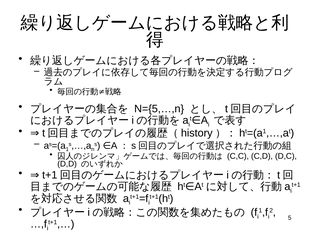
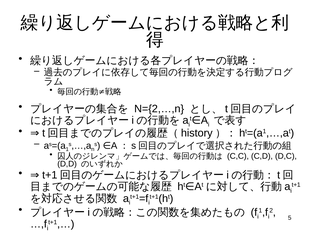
N={5,…,n: N={5,…,n -> N={2,…,n (159, 109)
